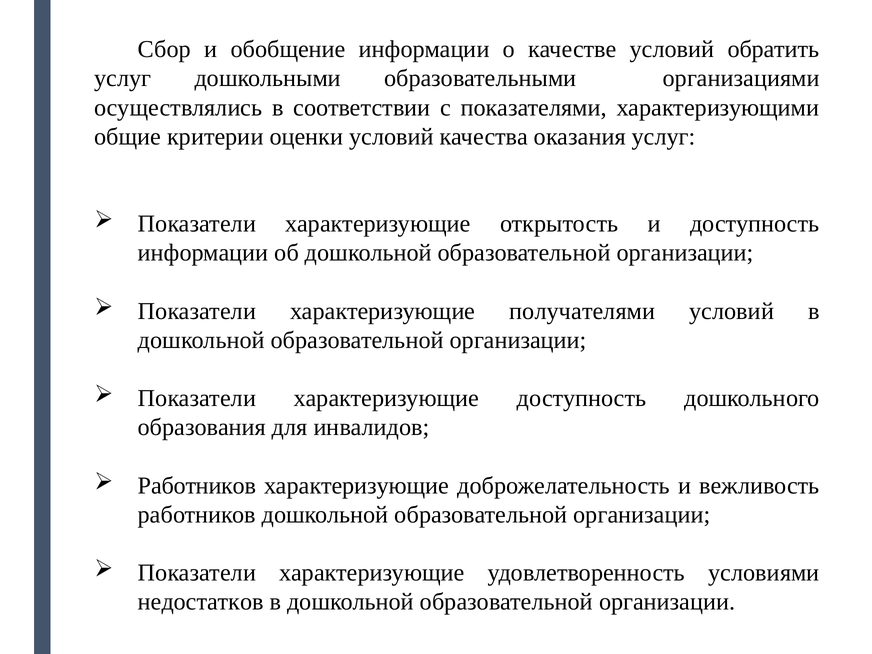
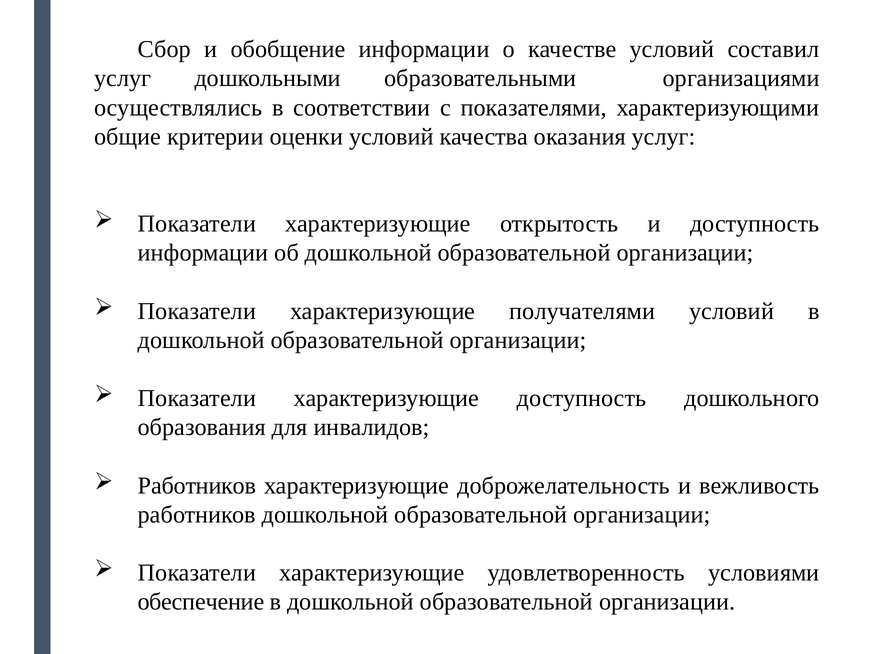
обратить: обратить -> составил (773, 49)
недостатков: недостатков -> обеспечение (201, 602)
